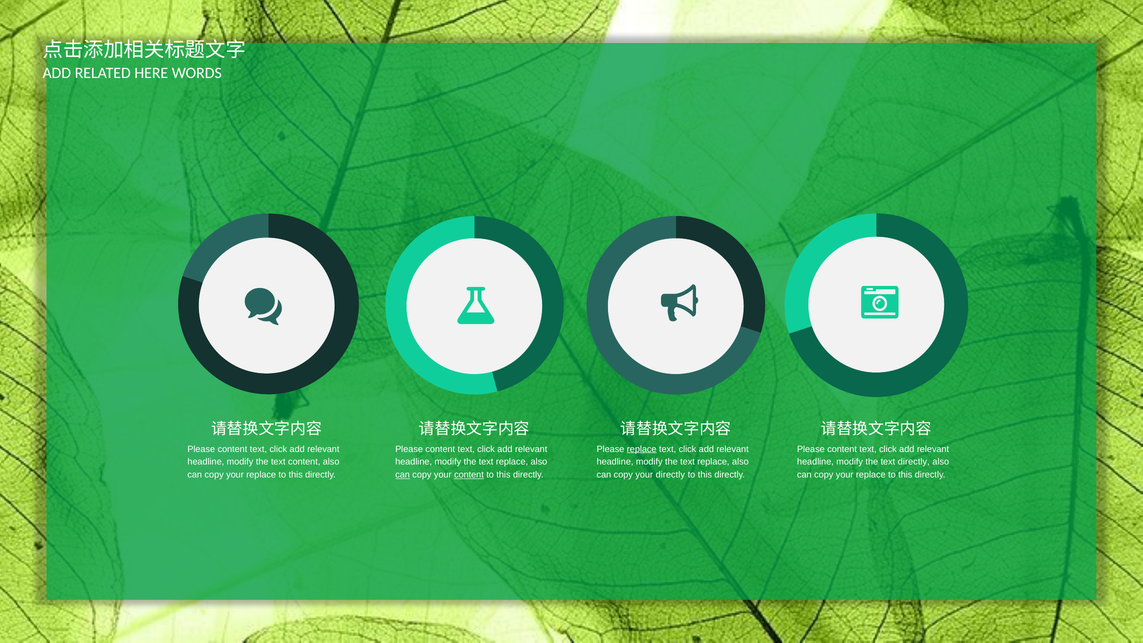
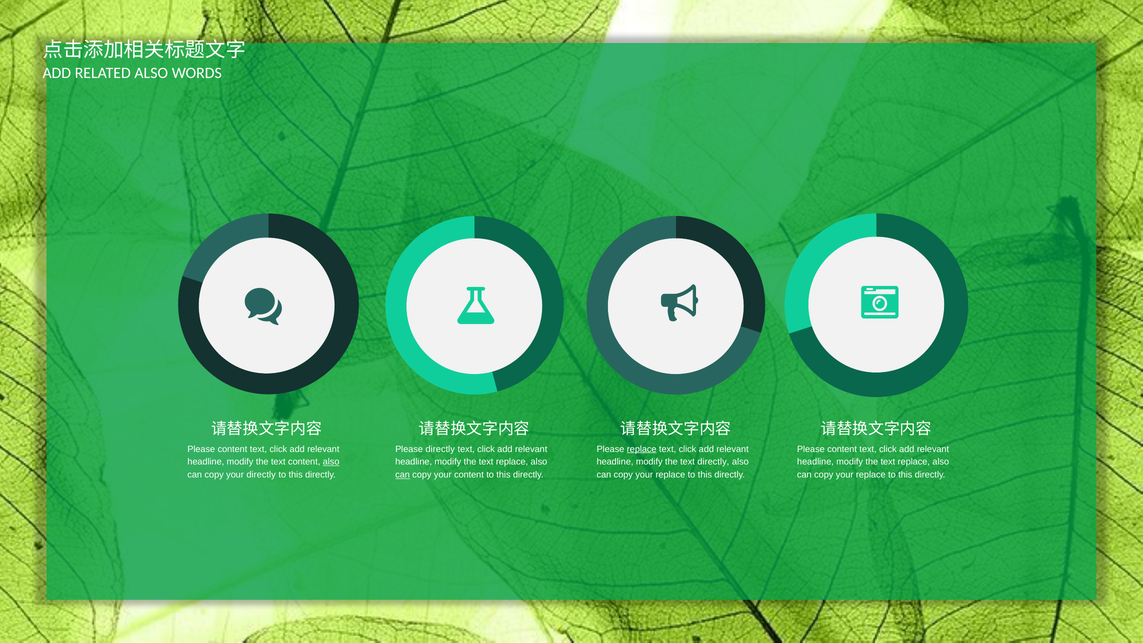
RELATED HERE: HERE -> ALSO (151, 73)
content: content -> directly (440, 449)
also underline: none -> present (331, 462)
replace: replace -> directly (713, 462)
directly: directly -> replace (914, 462)
replace: replace -> directly (261, 475)
content underline: present -> none (469, 475)
directly: directly -> replace (670, 475)
